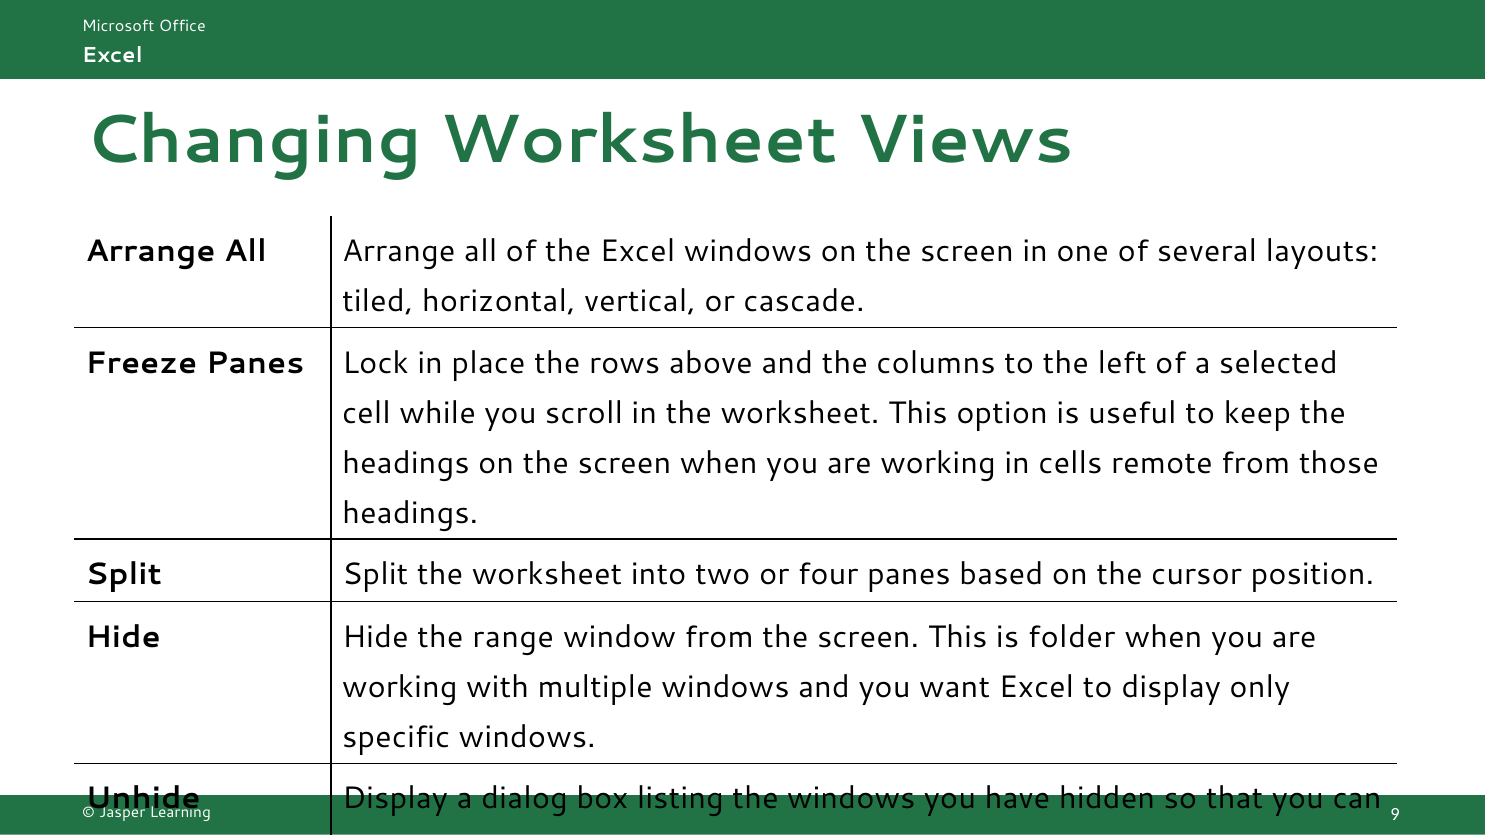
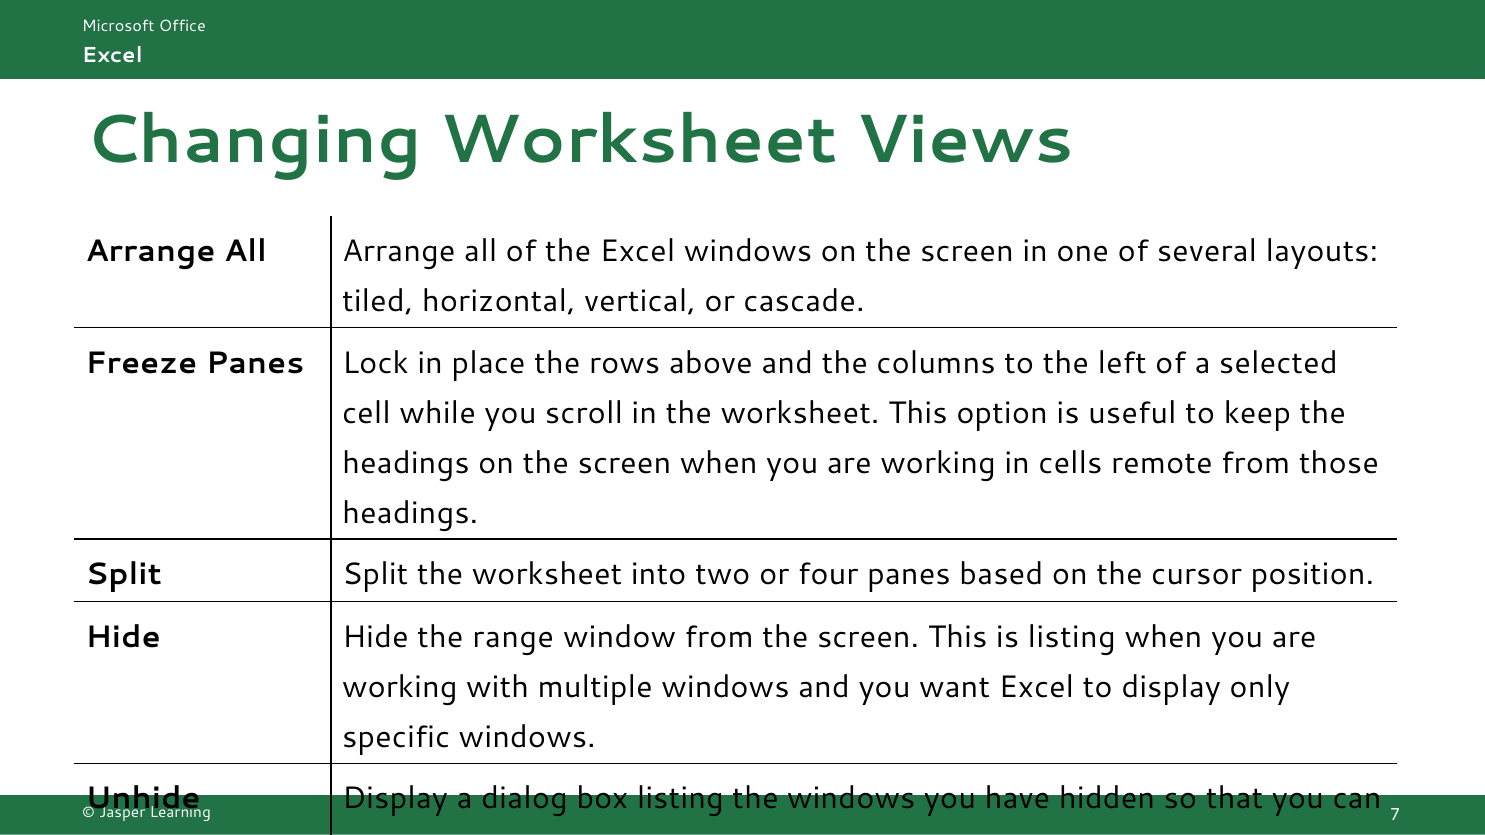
is folder: folder -> listing (1072, 637)
9: 9 -> 7 (1395, 814)
